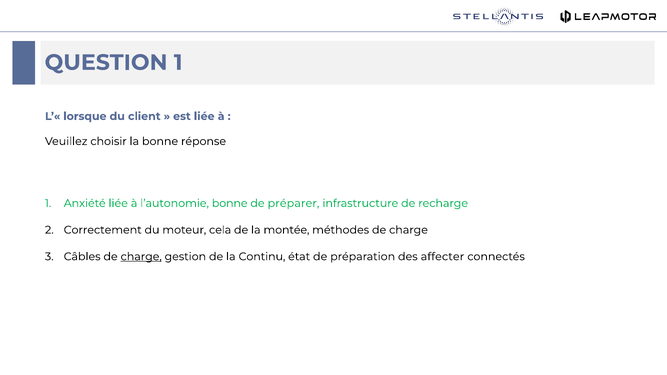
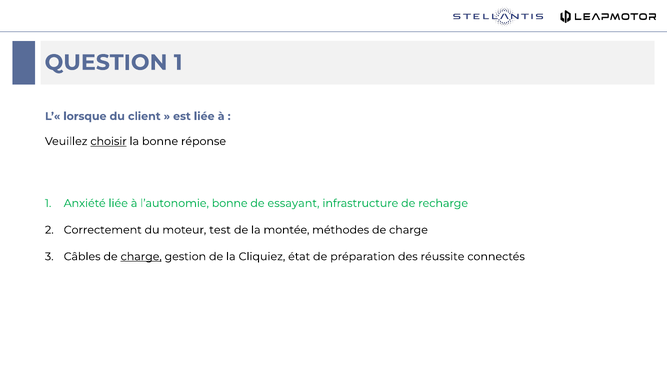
choisir underline: none -> present (109, 141)
préparer: préparer -> essayant (293, 203)
cela: cela -> test (220, 230)
Continu: Continu -> Cliquiez (262, 257)
affecter: affecter -> réussite (442, 257)
